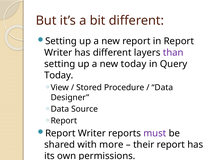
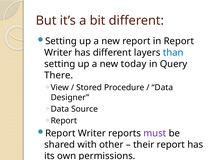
than colour: purple -> blue (173, 53)
Today: Today -> There (59, 76)
more: more -> other (111, 145)
